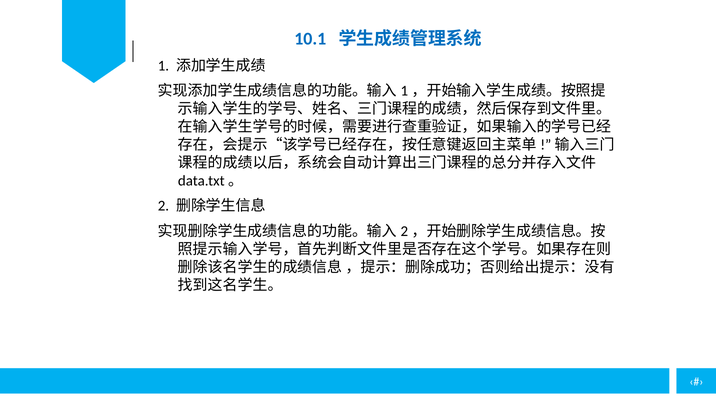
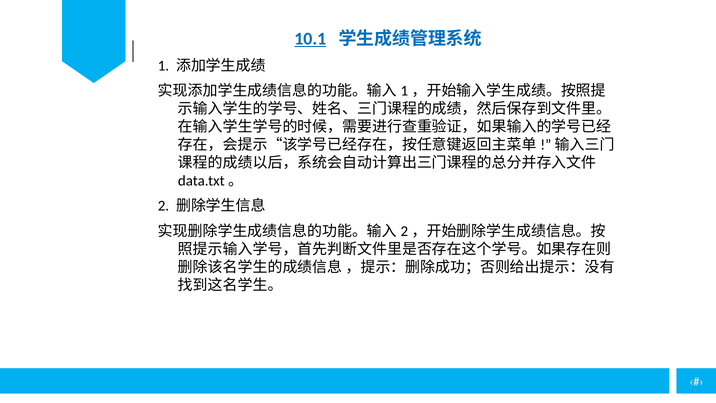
10.1 underline: none -> present (310, 39)
